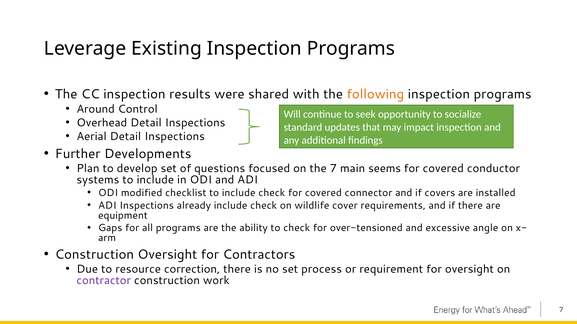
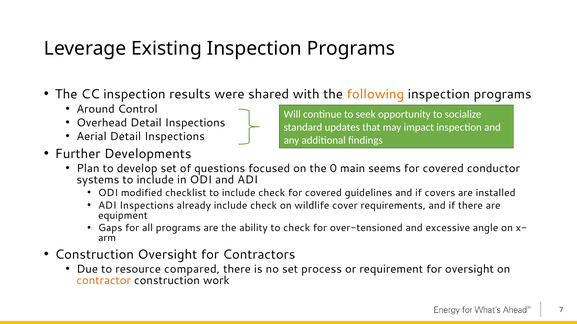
the 7: 7 -> 0 (333, 169)
connector: connector -> guidelines (369, 193)
correction: correction -> compared (192, 270)
contractor colour: purple -> orange (104, 281)
